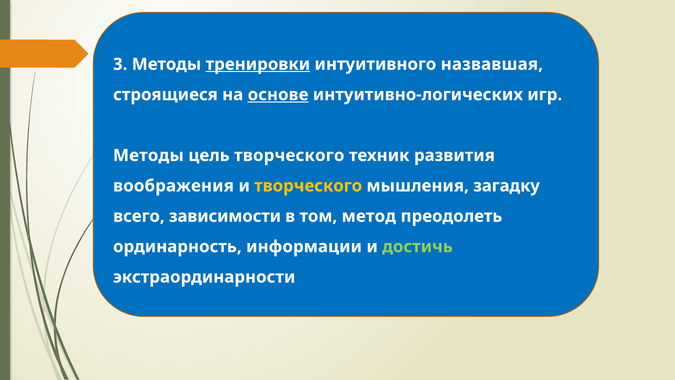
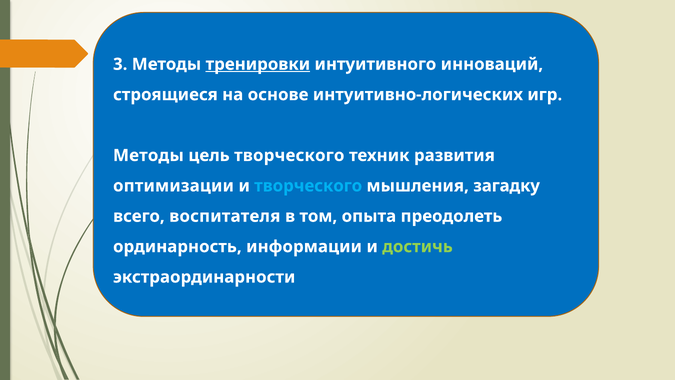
назвавшая: назвавшая -> инноваций (492, 64)
основе underline: present -> none (278, 95)
воображения: воображения -> оптимизации (173, 186)
творческого colour: yellow -> light blue (308, 186)
зависимости: зависимости -> воспитателя (225, 216)
метод: метод -> опыта (369, 216)
